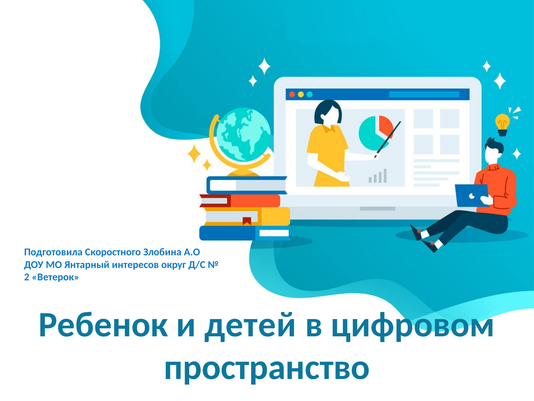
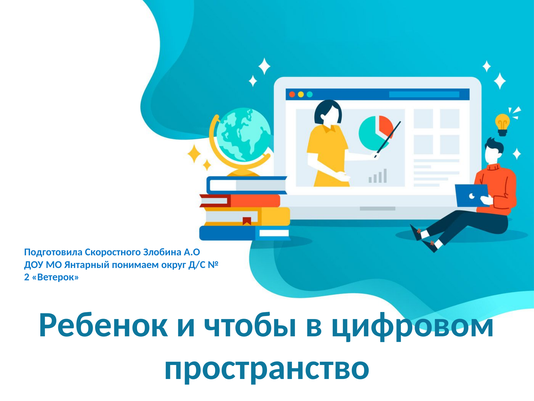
интересов: интересов -> понимаем (135, 264)
детей: детей -> чтобы (251, 324)
